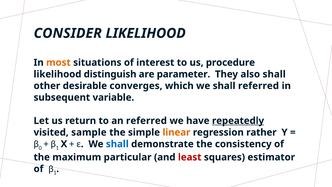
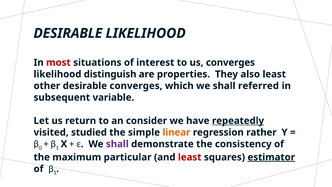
CONSIDER: CONSIDER -> DESIRABLE (68, 33)
most colour: orange -> red (58, 62)
us procedure: procedure -> converges (230, 62)
parameter: parameter -> properties (183, 74)
also shall: shall -> least (274, 74)
an referred: referred -> consider (146, 121)
sample: sample -> studied (89, 132)
shall colour: blue -> purple (117, 144)
estimator underline: none -> present (271, 157)
